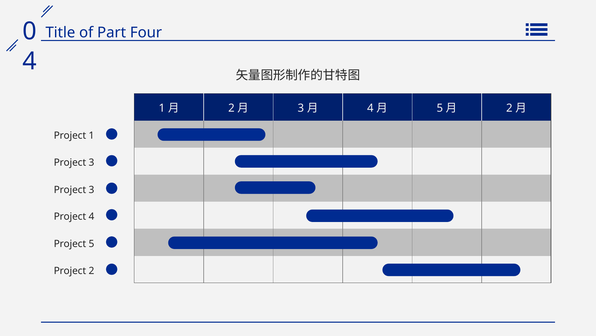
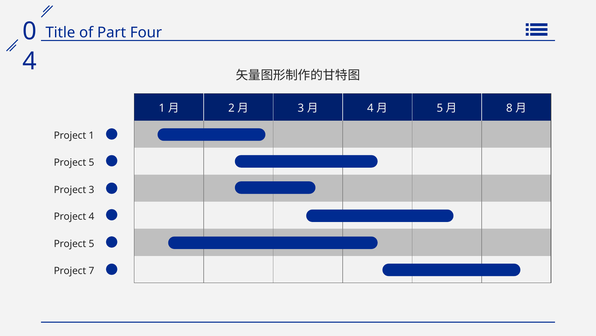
2: 2 -> 8 (509, 108)
3: 3 -> 5 (91, 162)
Project 2: 2 -> 7 (91, 270)
